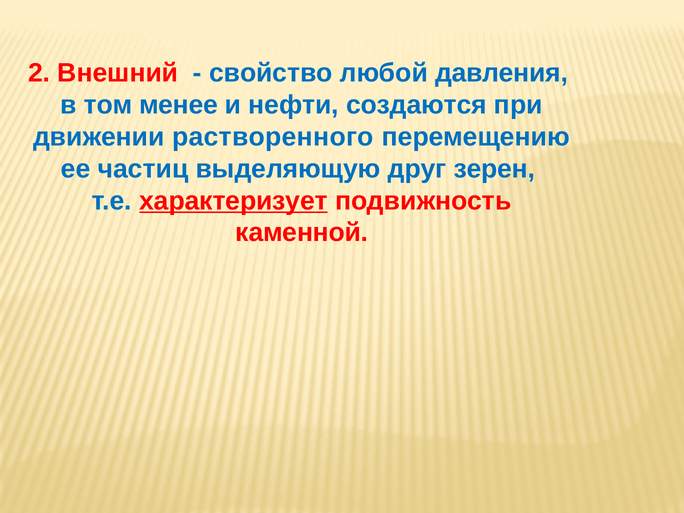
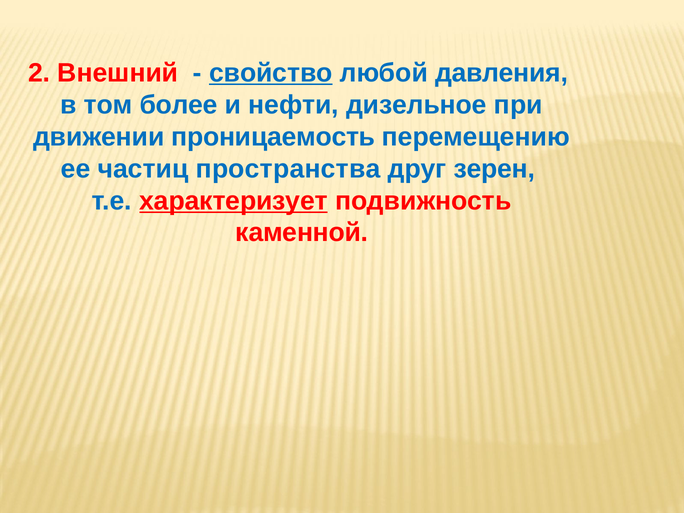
свойство underline: none -> present (271, 73)
менее: менее -> более (179, 105)
создаются: создаются -> дизельное (416, 105)
растворенного: растворенного -> проницаемость (273, 137)
выделяющую: выделяющую -> пространства (288, 169)
